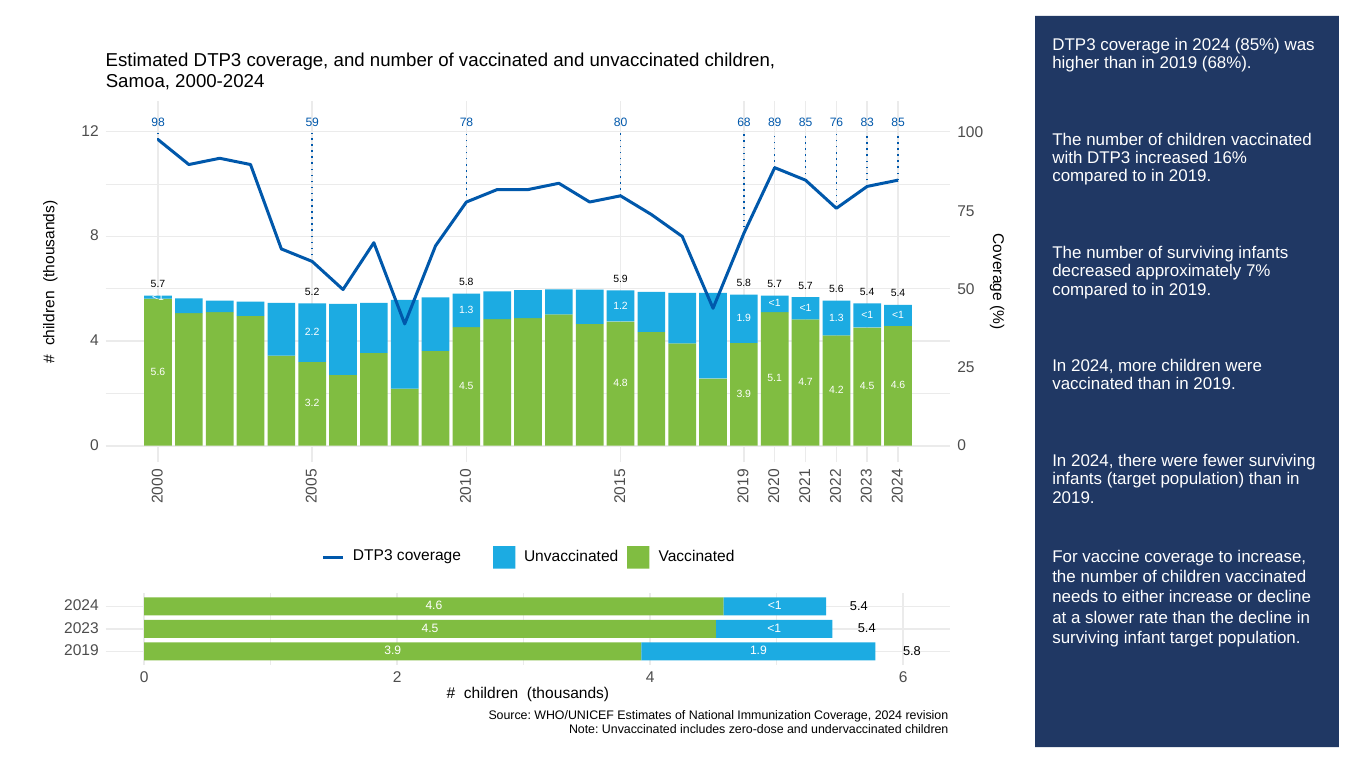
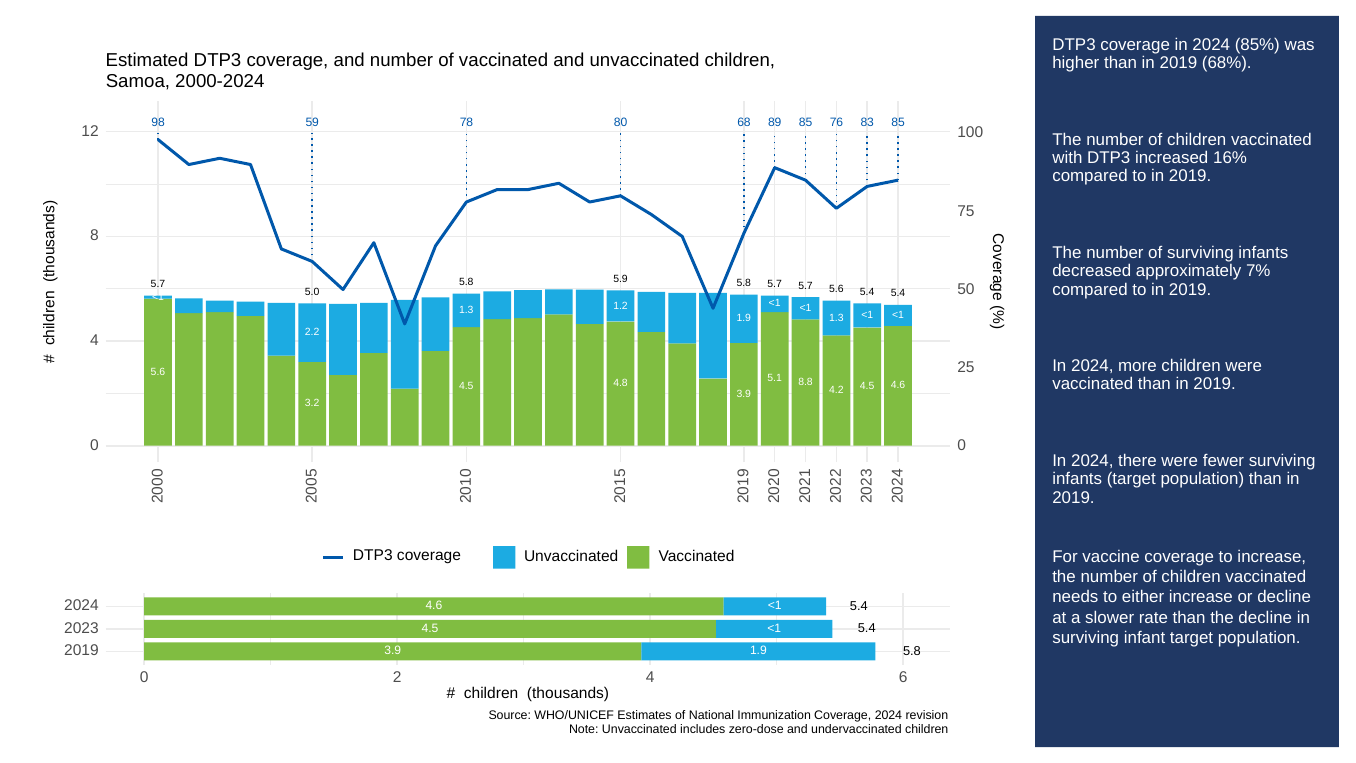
5.2: 5.2 -> 5.0 (312, 292)
4.7: 4.7 -> 8.8 (806, 382)
